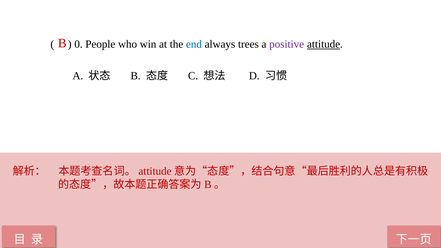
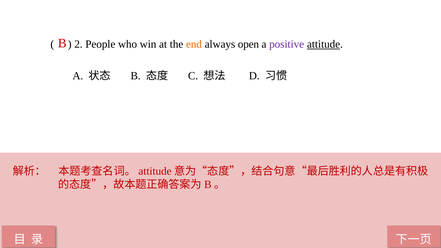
0: 0 -> 2 (78, 44)
end colour: blue -> orange (194, 44)
trees: trees -> open (248, 44)
